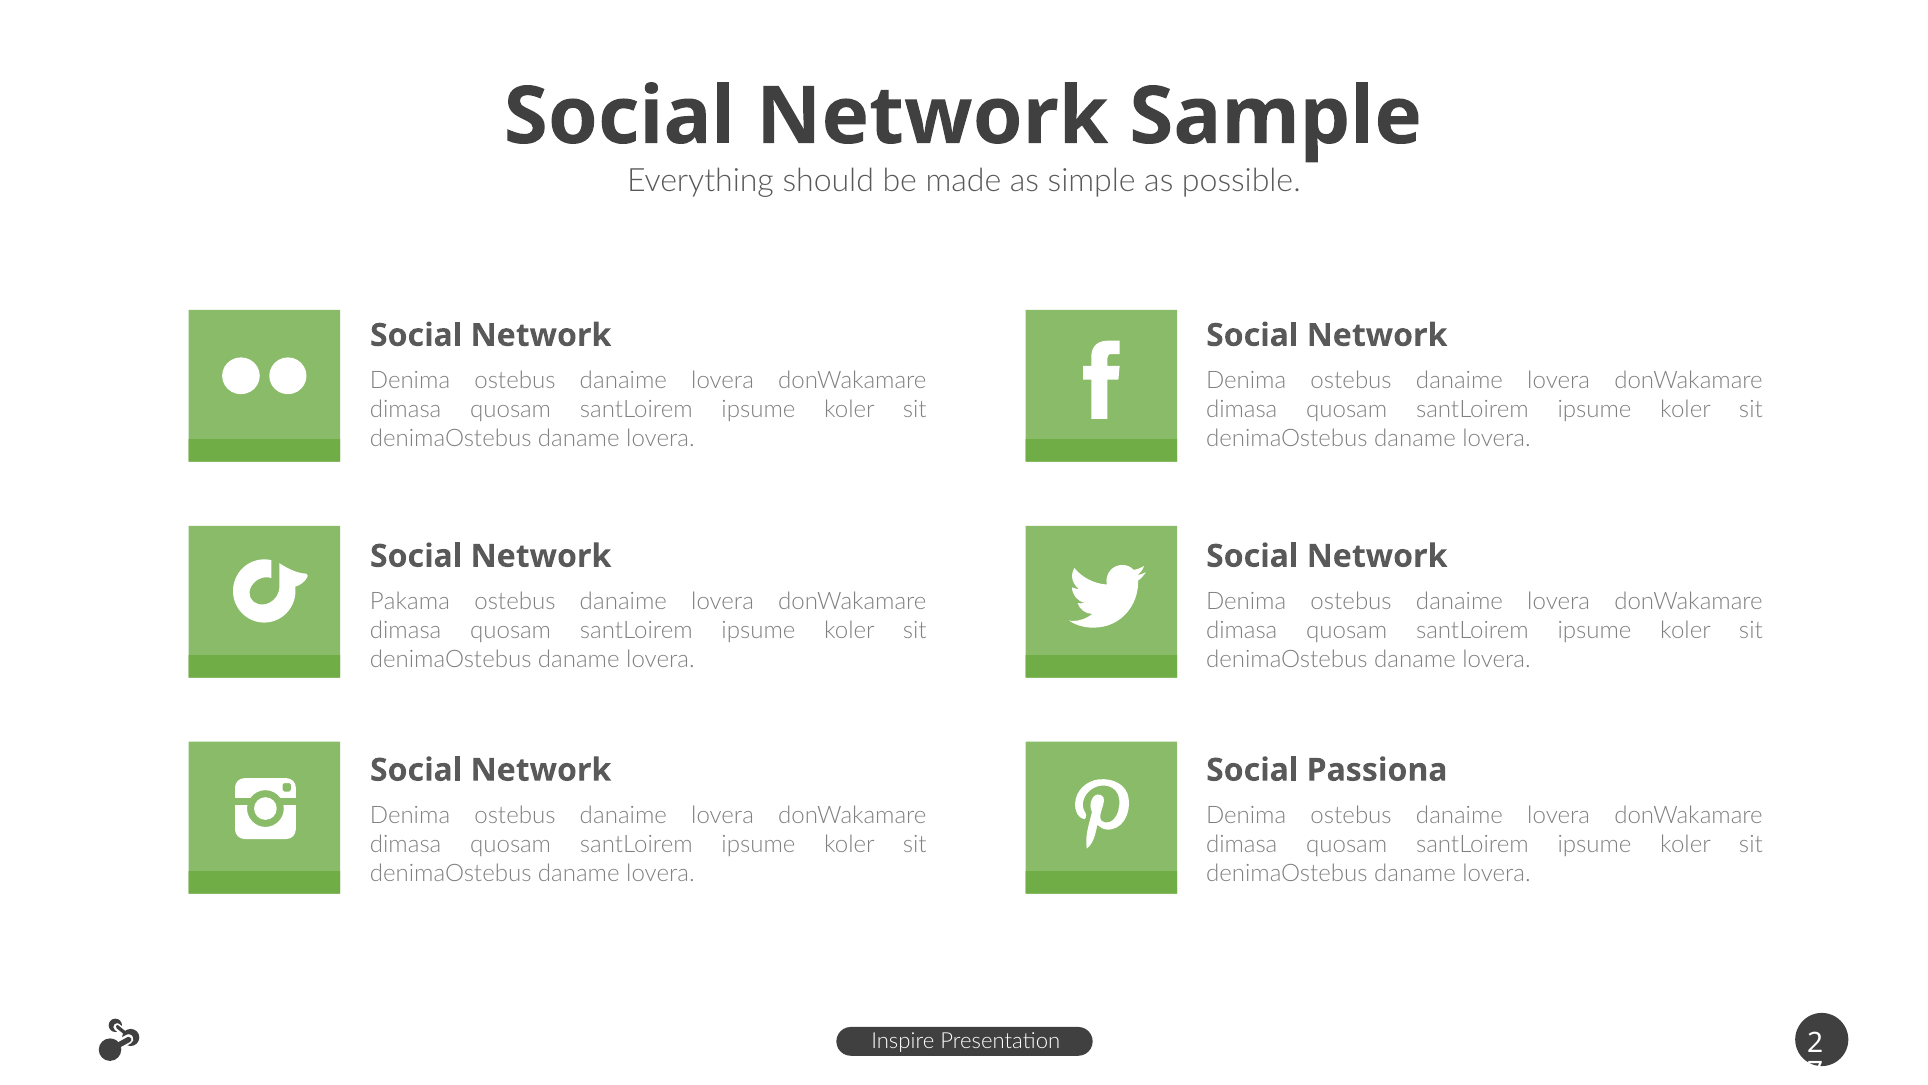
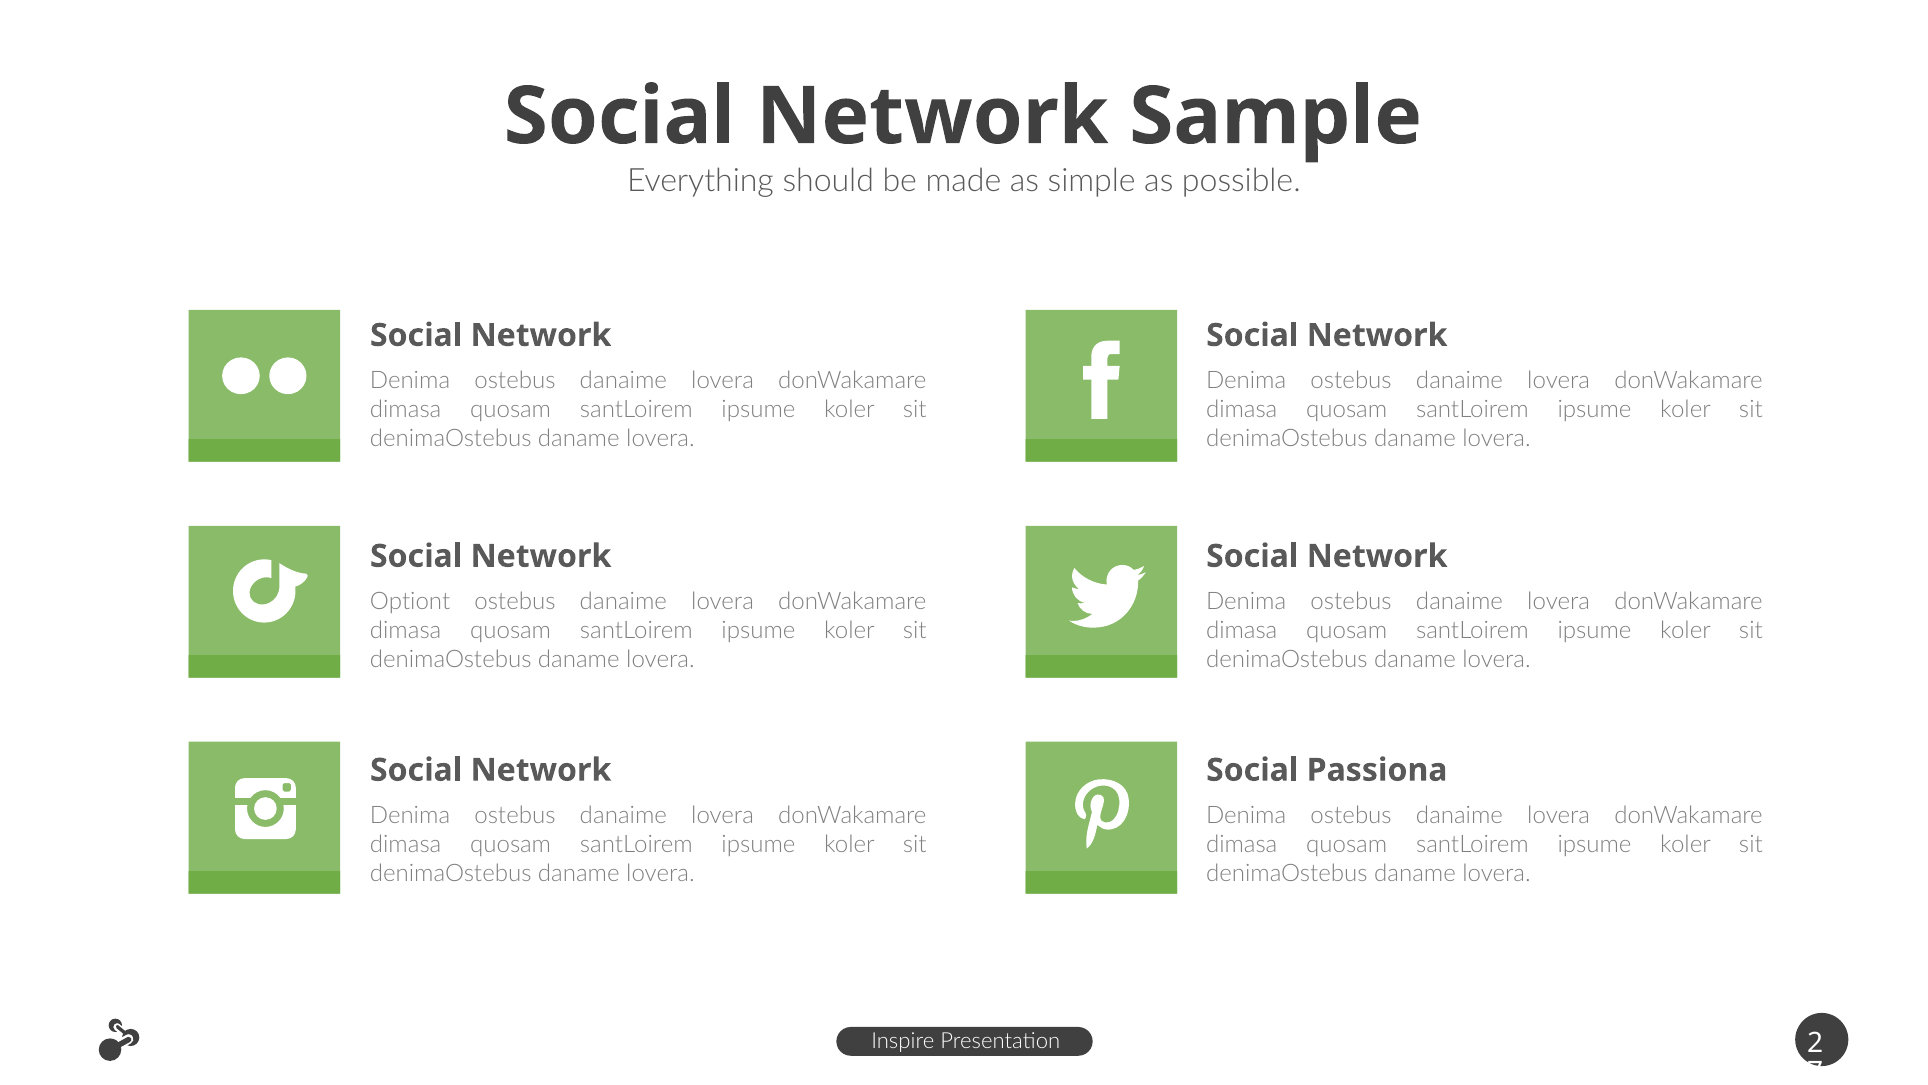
Pakama: Pakama -> Optiont (410, 601)
